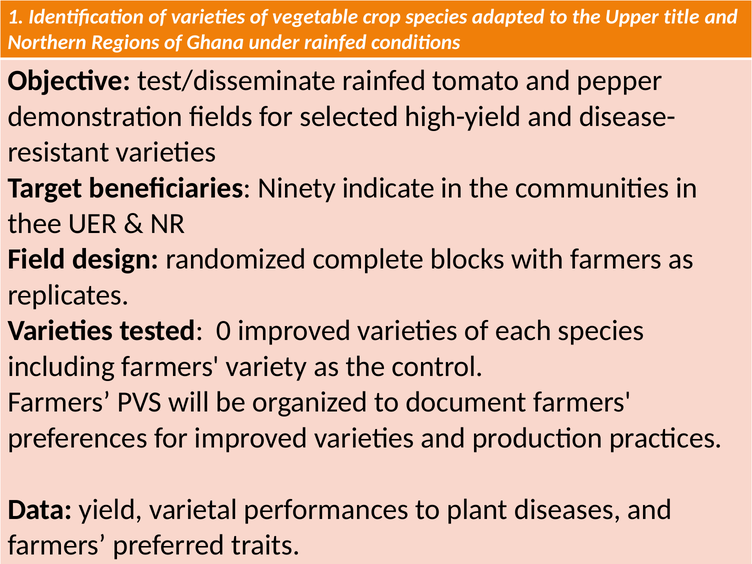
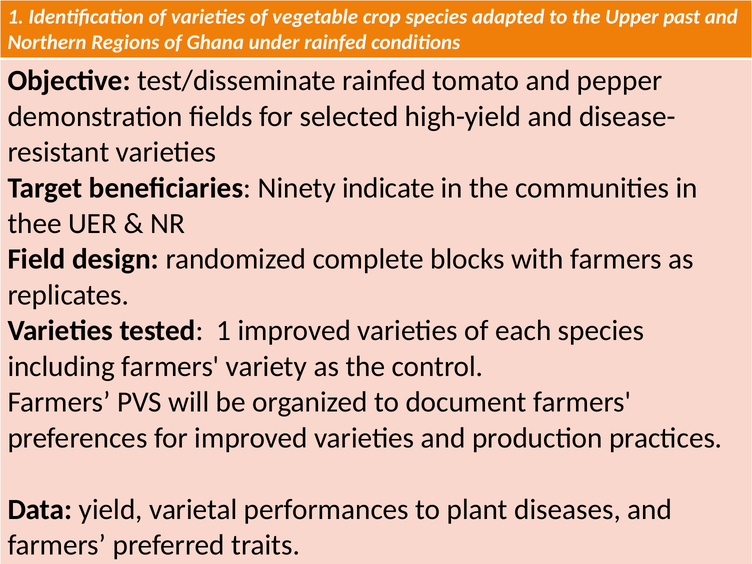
title: title -> past (682, 17)
tested 0: 0 -> 1 (224, 331)
